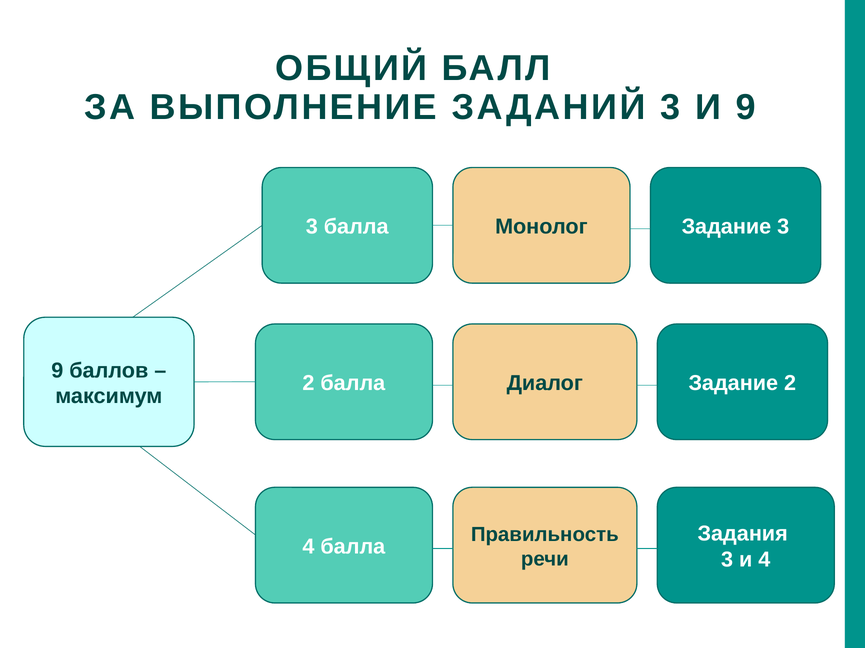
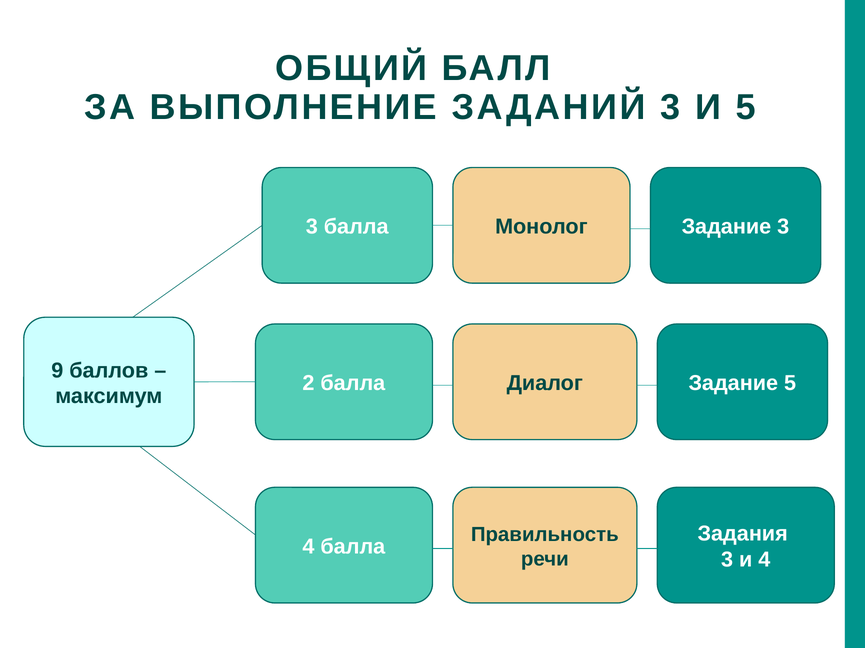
И 9: 9 -> 5 (746, 108)
Задание 2: 2 -> 5 (790, 384)
